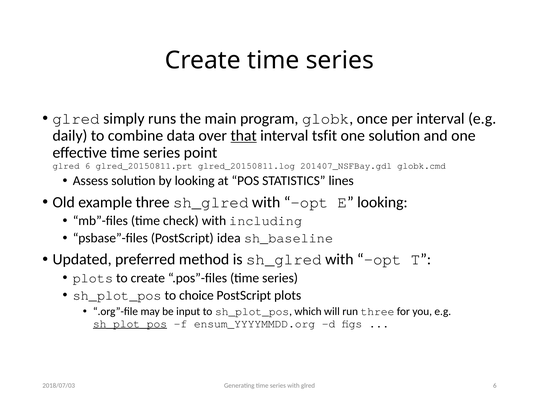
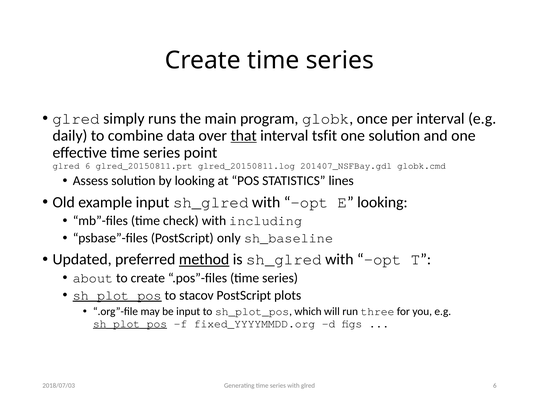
example three: three -> input (153, 202)
idea: idea -> only (229, 238)
method underline: none -> present (204, 260)
plots: plots -> about (93, 278)
sh_plot_pos underline: none -> present (117, 296)
choice: choice -> stacov (196, 296)
ensum_YYYYMMDD.org: ensum_YYYYMMDD.org -> fixed_YYYYMMDD.org (254, 324)
